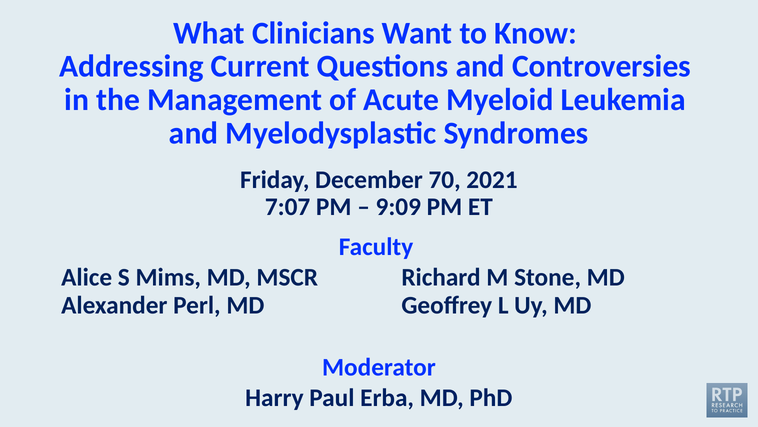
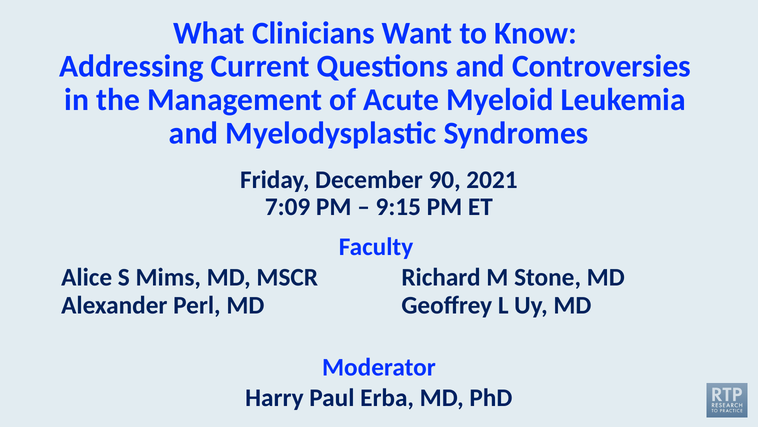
70: 70 -> 90 (445, 180)
7:07: 7:07 -> 7:09 (288, 207)
9:09: 9:09 -> 9:15 (398, 207)
